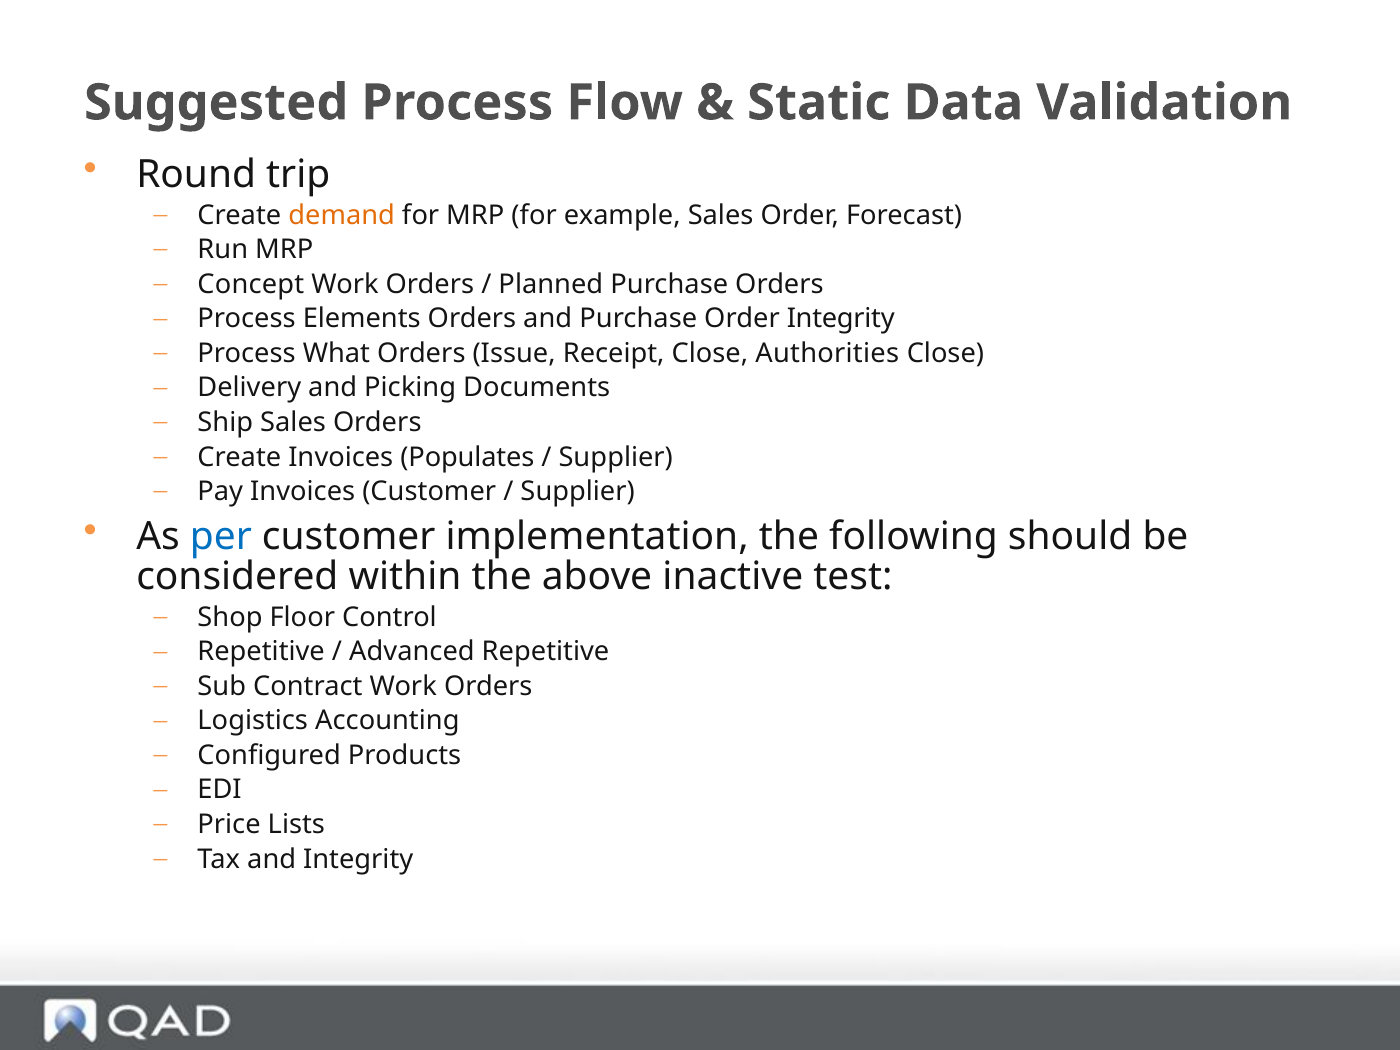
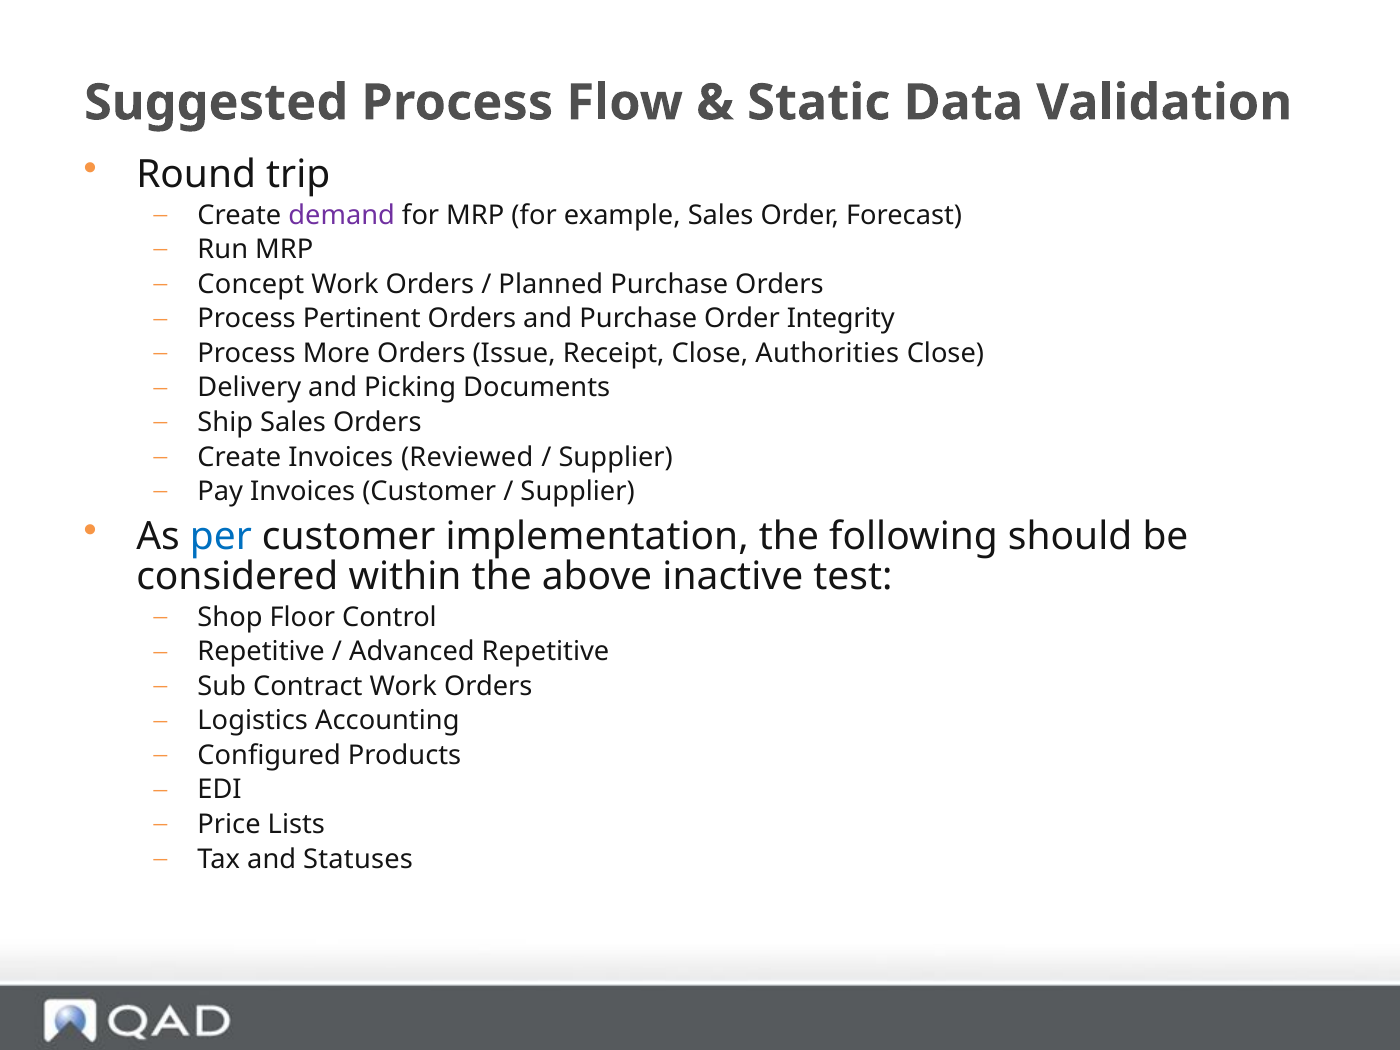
demand colour: orange -> purple (342, 215)
Elements: Elements -> Pertinent (362, 319)
What: What -> More (336, 353)
Populates: Populates -> Reviewed (467, 457)
and Integrity: Integrity -> Statuses (358, 859)
